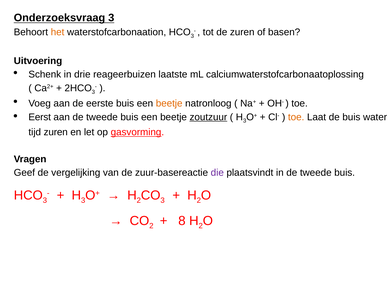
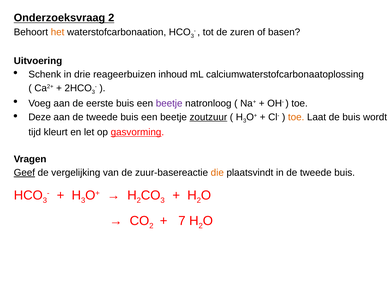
Onderzoeksvraag 3: 3 -> 2 (111, 18)
laatste: laatste -> inhoud (173, 74)
beetje colour: orange -> purple (169, 103)
Eerst: Eerst -> Deze (40, 117)
water: water -> wordt (375, 117)
tijd zuren: zuren -> kleurt (56, 132)
Geef underline: none -> present (24, 173)
die colour: purple -> orange (217, 173)
8: 8 -> 7 (182, 221)
